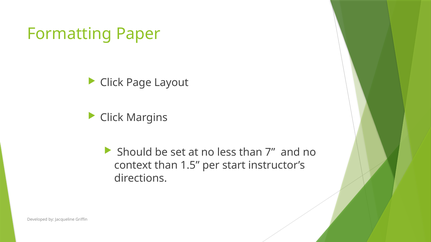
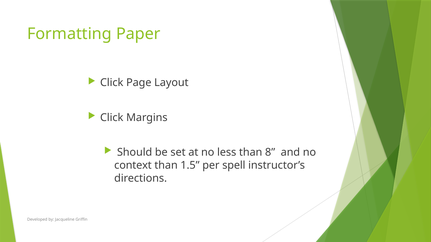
7: 7 -> 8 (270, 153)
start: start -> spell (234, 166)
